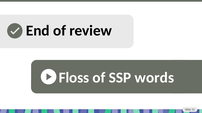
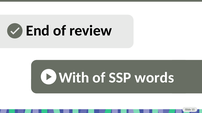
Floss: Floss -> With (74, 78)
